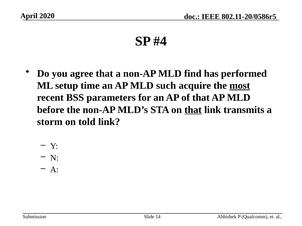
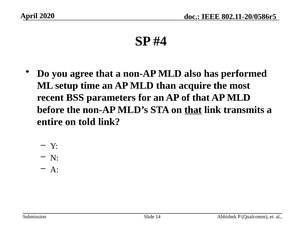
find: find -> also (193, 74)
such: such -> than (166, 86)
most underline: present -> none (240, 86)
storm: storm -> entire (50, 122)
